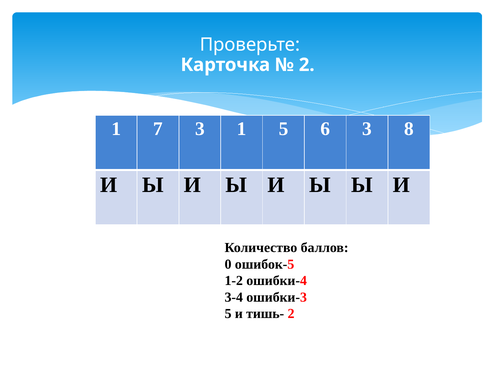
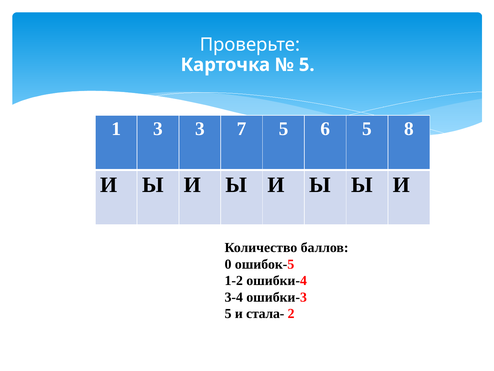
2: 2 -> 5 (307, 65)
1 7: 7 -> 3 (158, 128)
3 1: 1 -> 7 (242, 128)
6 3: 3 -> 5 (367, 128)
тишь-: тишь- -> стала- (265, 313)
